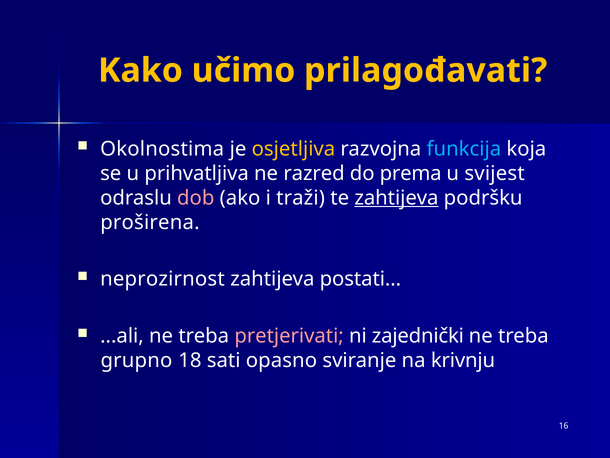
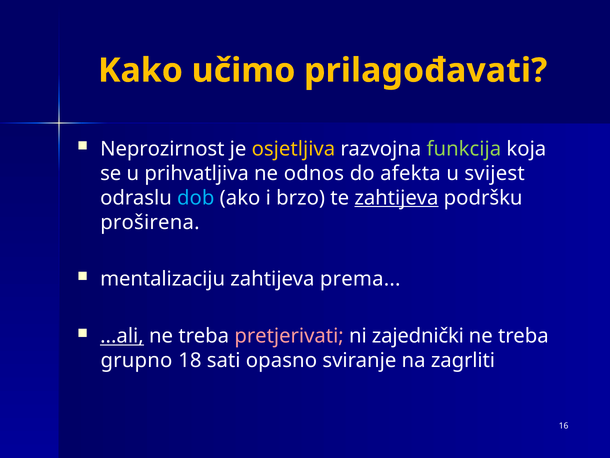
Okolnostima: Okolnostima -> Neprozirnost (162, 149)
funkcija colour: light blue -> light green (464, 149)
razred: razred -> odnos (314, 173)
prema: prema -> afekta (410, 173)
dob colour: pink -> light blue (196, 198)
traži: traži -> brzo (301, 198)
neprozirnost: neprozirnost -> mentalizaciju (163, 279)
postati: postati -> prema (360, 279)
...ali underline: none -> present (122, 336)
krivnju: krivnju -> zagrliti (463, 360)
